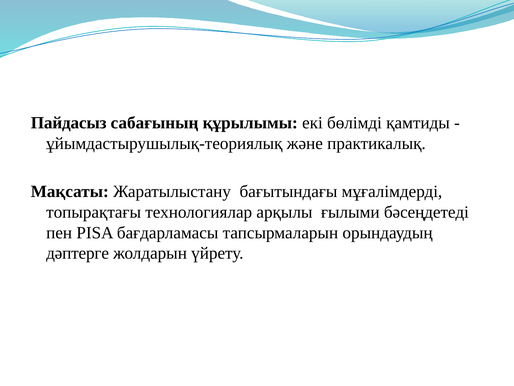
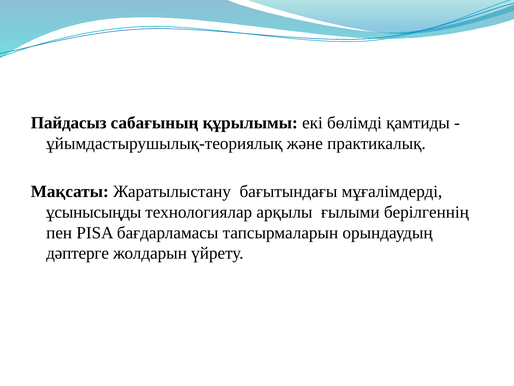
топырақтағы: топырақтағы -> ұсынысыңды (94, 212)
бәсеңдетеді: бәсеңдетеді -> берілгеннің (426, 212)
